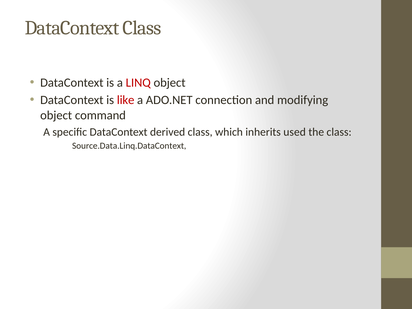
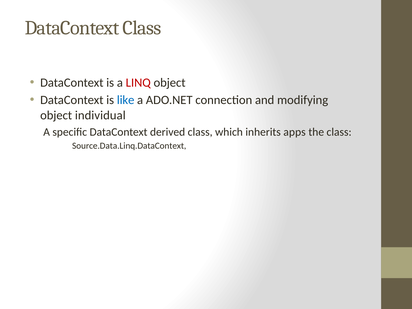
like colour: red -> blue (126, 100)
command: command -> individual (100, 115)
used: used -> apps (295, 132)
